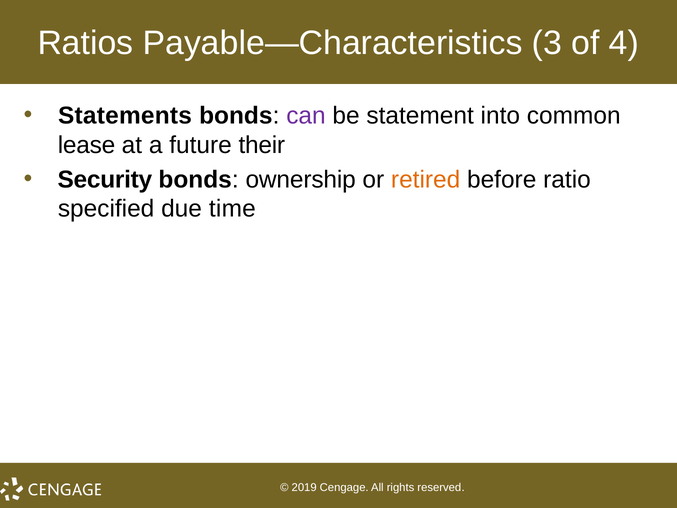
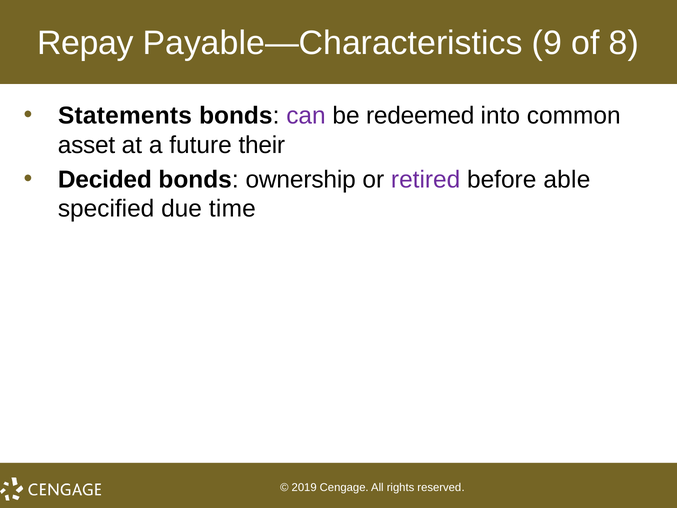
Ratios: Ratios -> Repay (86, 43)
3: 3 -> 9 (547, 43)
4: 4 -> 8 (624, 43)
statement: statement -> redeemed (420, 116)
lease: lease -> asset (87, 145)
Security: Security -> Decided (105, 179)
retired colour: orange -> purple (426, 179)
ratio: ratio -> able (567, 179)
